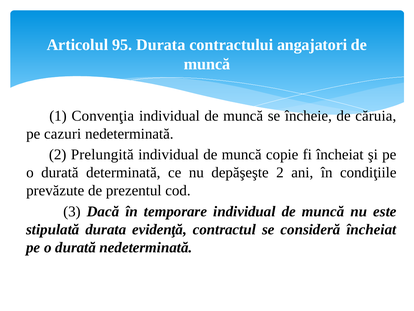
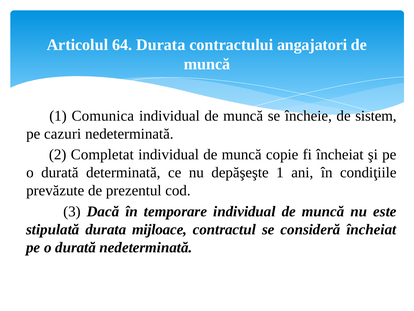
95: 95 -> 64 (122, 45)
Convenţia: Convenţia -> Comunica (103, 116)
căruia: căruia -> sistem (376, 116)
Prelungită: Prelungită -> Completat (102, 154)
depăşeşte 2: 2 -> 1 (280, 172)
evidenţă: evidenţă -> mijloace (160, 229)
